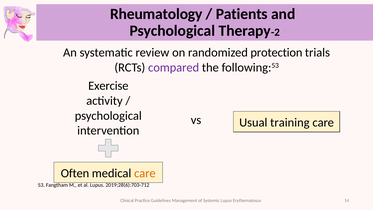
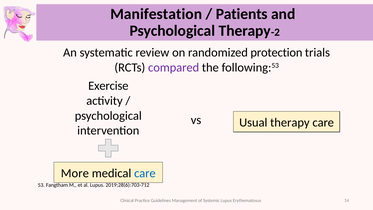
Rheumatology: Rheumatology -> Manifestation (156, 14)
Usual training: training -> therapy (290, 122)
Often: Often -> More (75, 173)
care colour: orange -> blue (145, 173)
